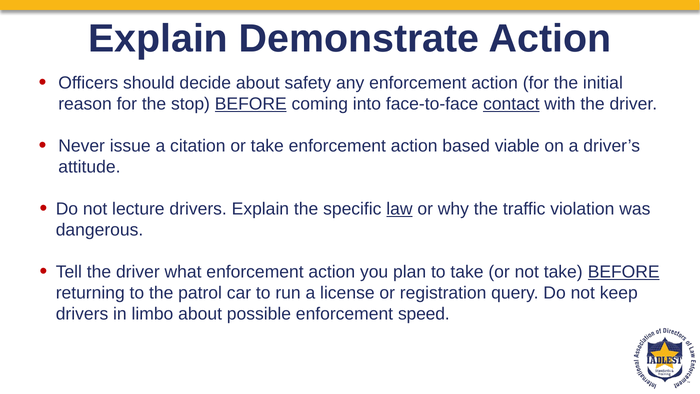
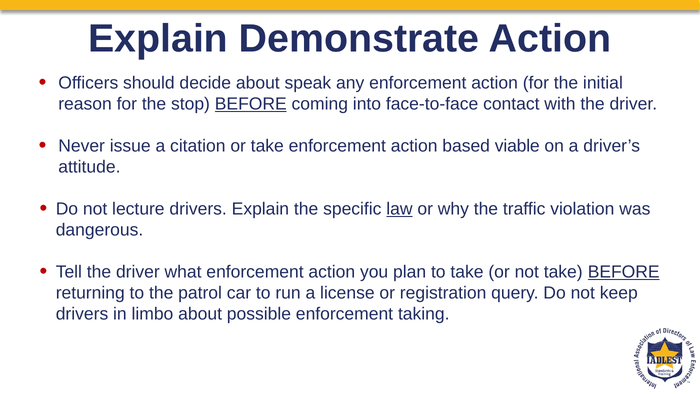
safety: safety -> speak (308, 83)
contact underline: present -> none (511, 104)
speed: speed -> taking (424, 314)
